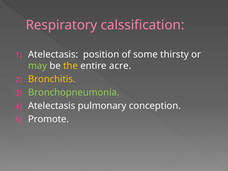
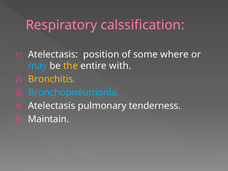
thirsty: thirsty -> where (174, 54)
may colour: light green -> light blue (38, 66)
acre: acre -> with (120, 66)
Bronchopneumonia colour: light green -> light blue (74, 92)
conception: conception -> tenderness (155, 106)
Promote: Promote -> Maintain (48, 119)
